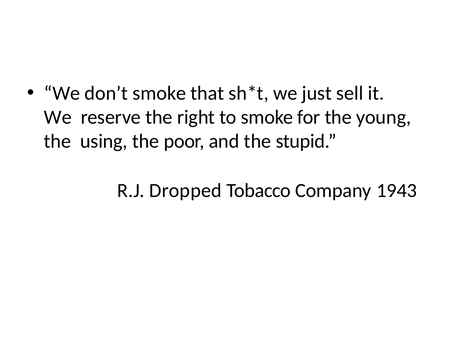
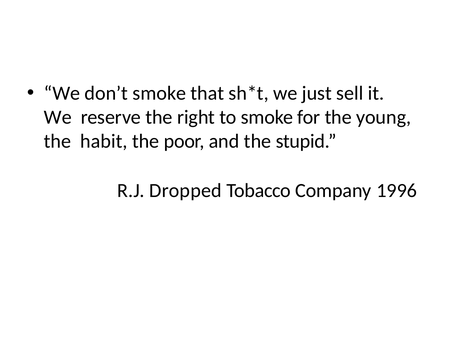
using: using -> habit (104, 141)
1943: 1943 -> 1996 (397, 191)
